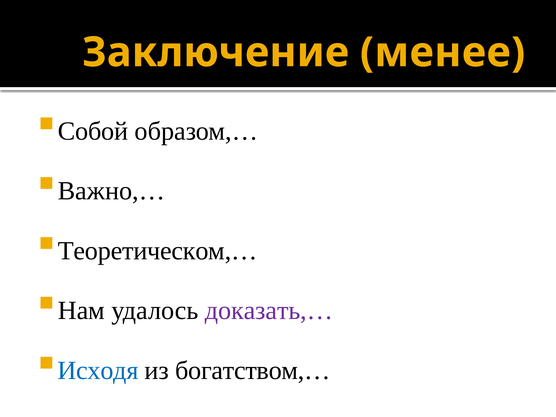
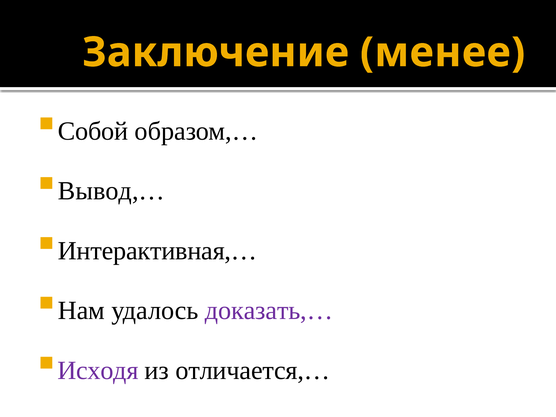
Важно,…: Важно,… -> Вывод,… (111, 191)
Теоретическом,…: Теоретическом,… -> Интерактивная,… (158, 251)
Исходя colour: blue -> purple (98, 370)
богатством,…: богатством,… -> отличается,… (253, 370)
